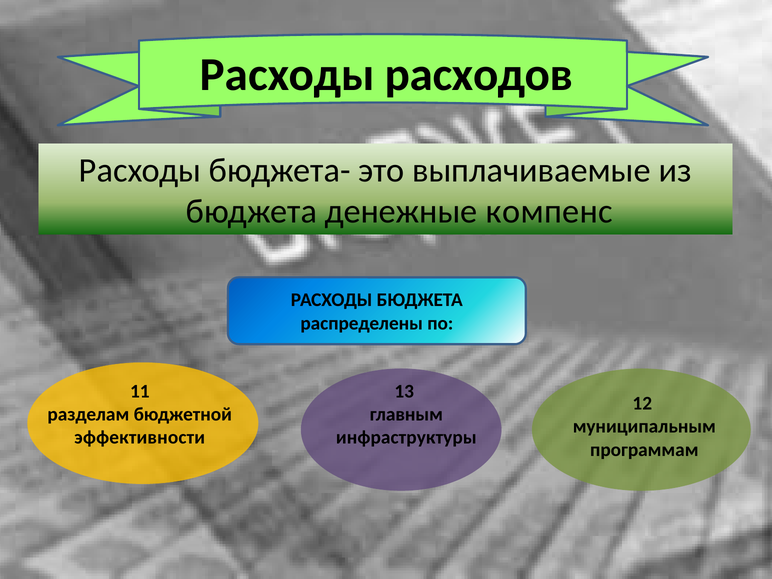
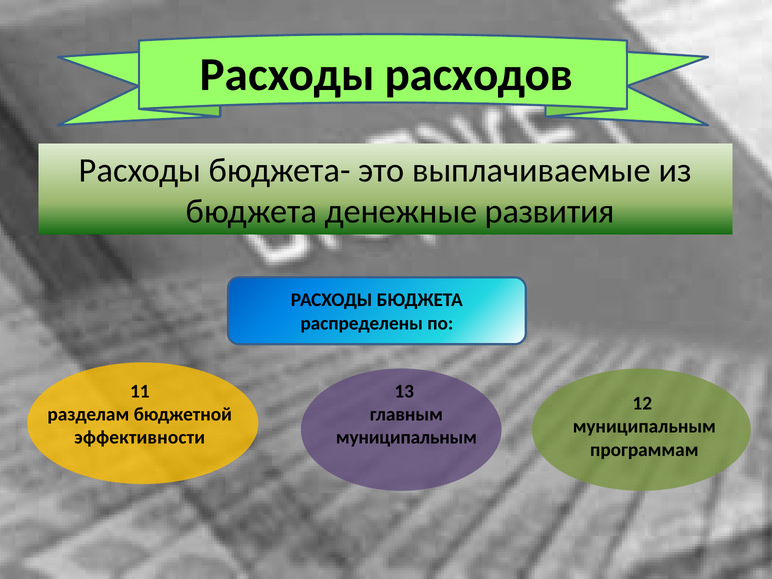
компенс: компенс -> развития (550, 212)
инфраструктуры: инфраструктуры -> муниципальным (406, 438)
